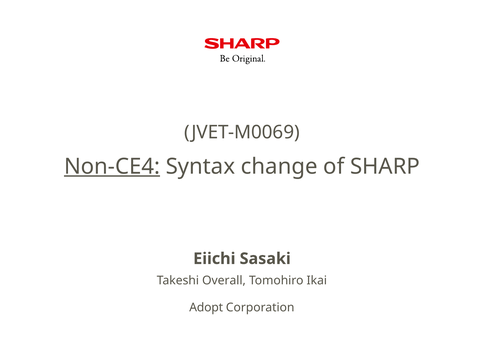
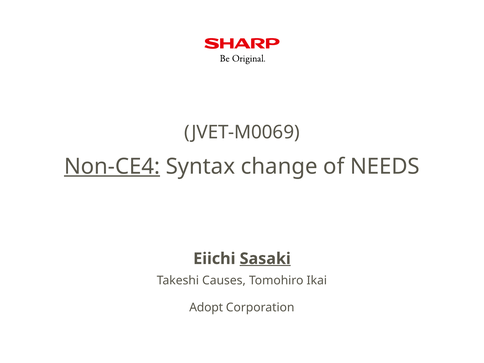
SHARP: SHARP -> NEEDS (385, 167)
Sasaki underline: none -> present (265, 259)
Overall: Overall -> Causes (224, 281)
